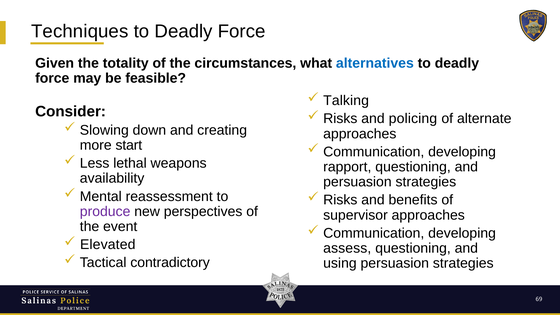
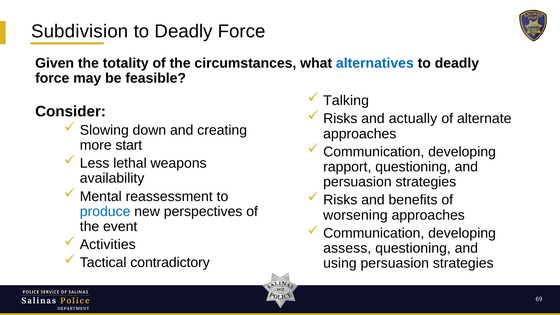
Techniques: Techniques -> Subdivision (80, 31)
policing: policing -> actually (413, 119)
produce colour: purple -> blue (105, 212)
supervisor: supervisor -> worsening (355, 215)
Elevated: Elevated -> Activities (108, 245)
